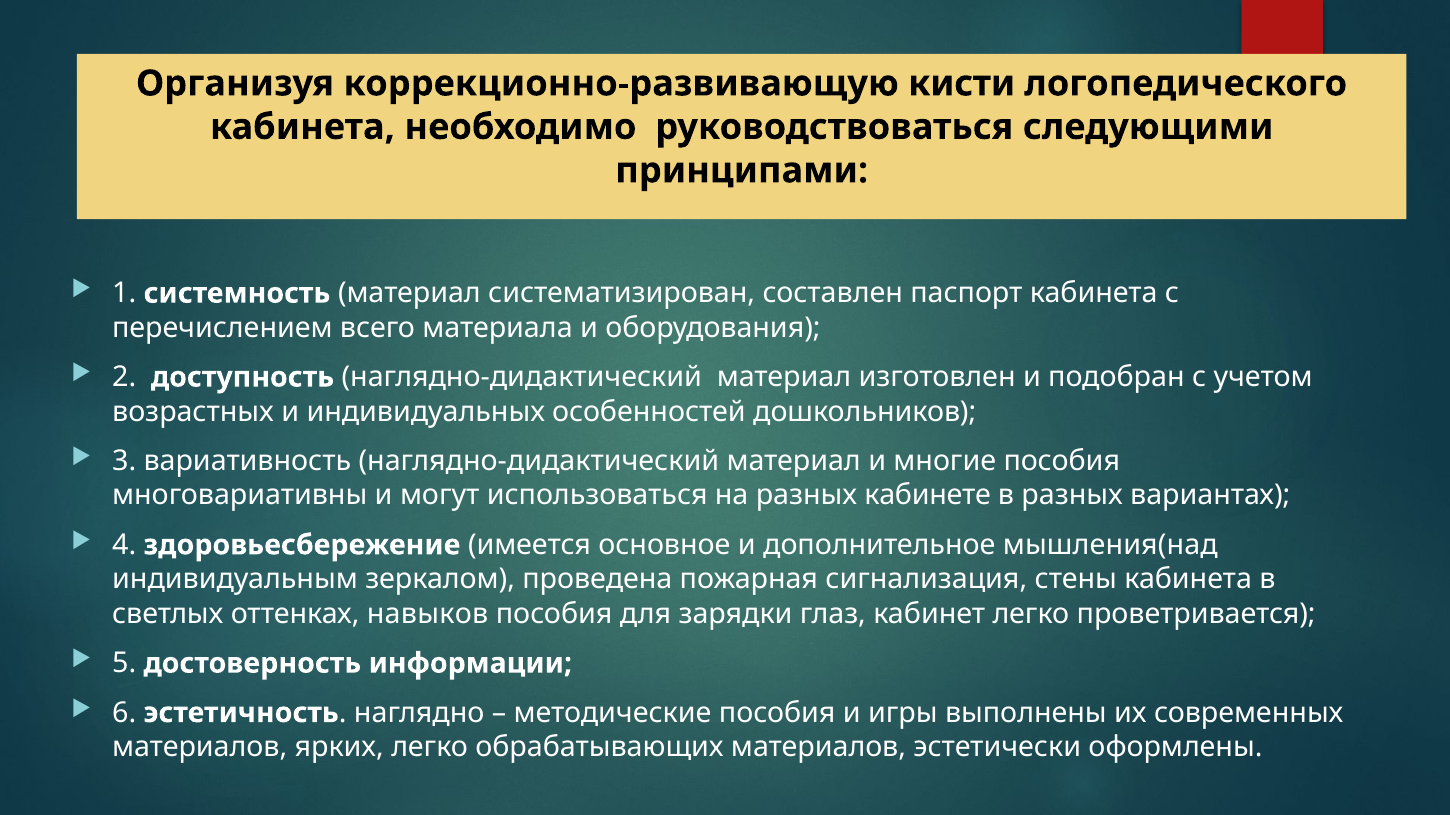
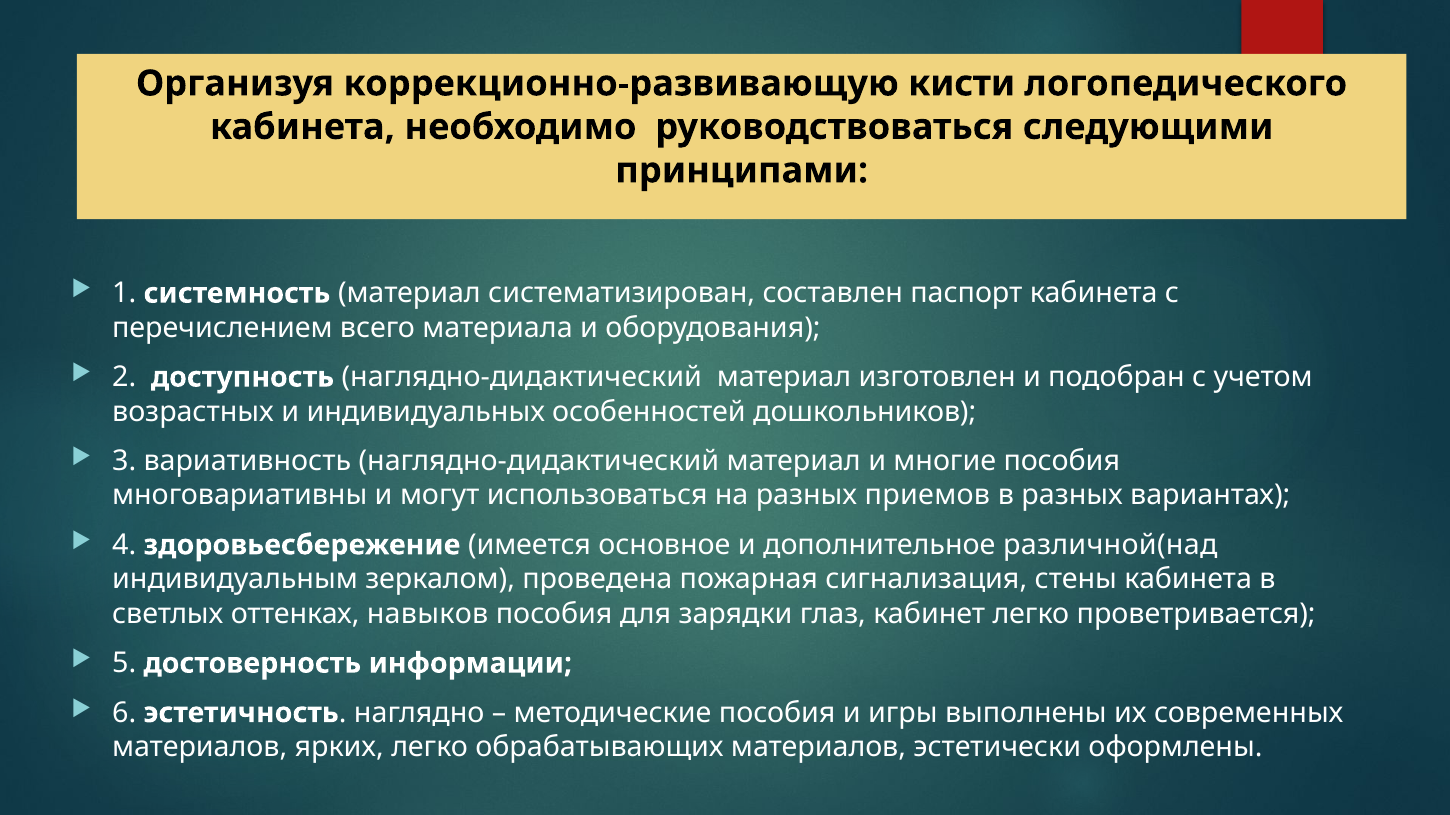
кабинете: кабинете -> приемов (927, 496)
мышления(над: мышления(над -> различной(над (1110, 545)
